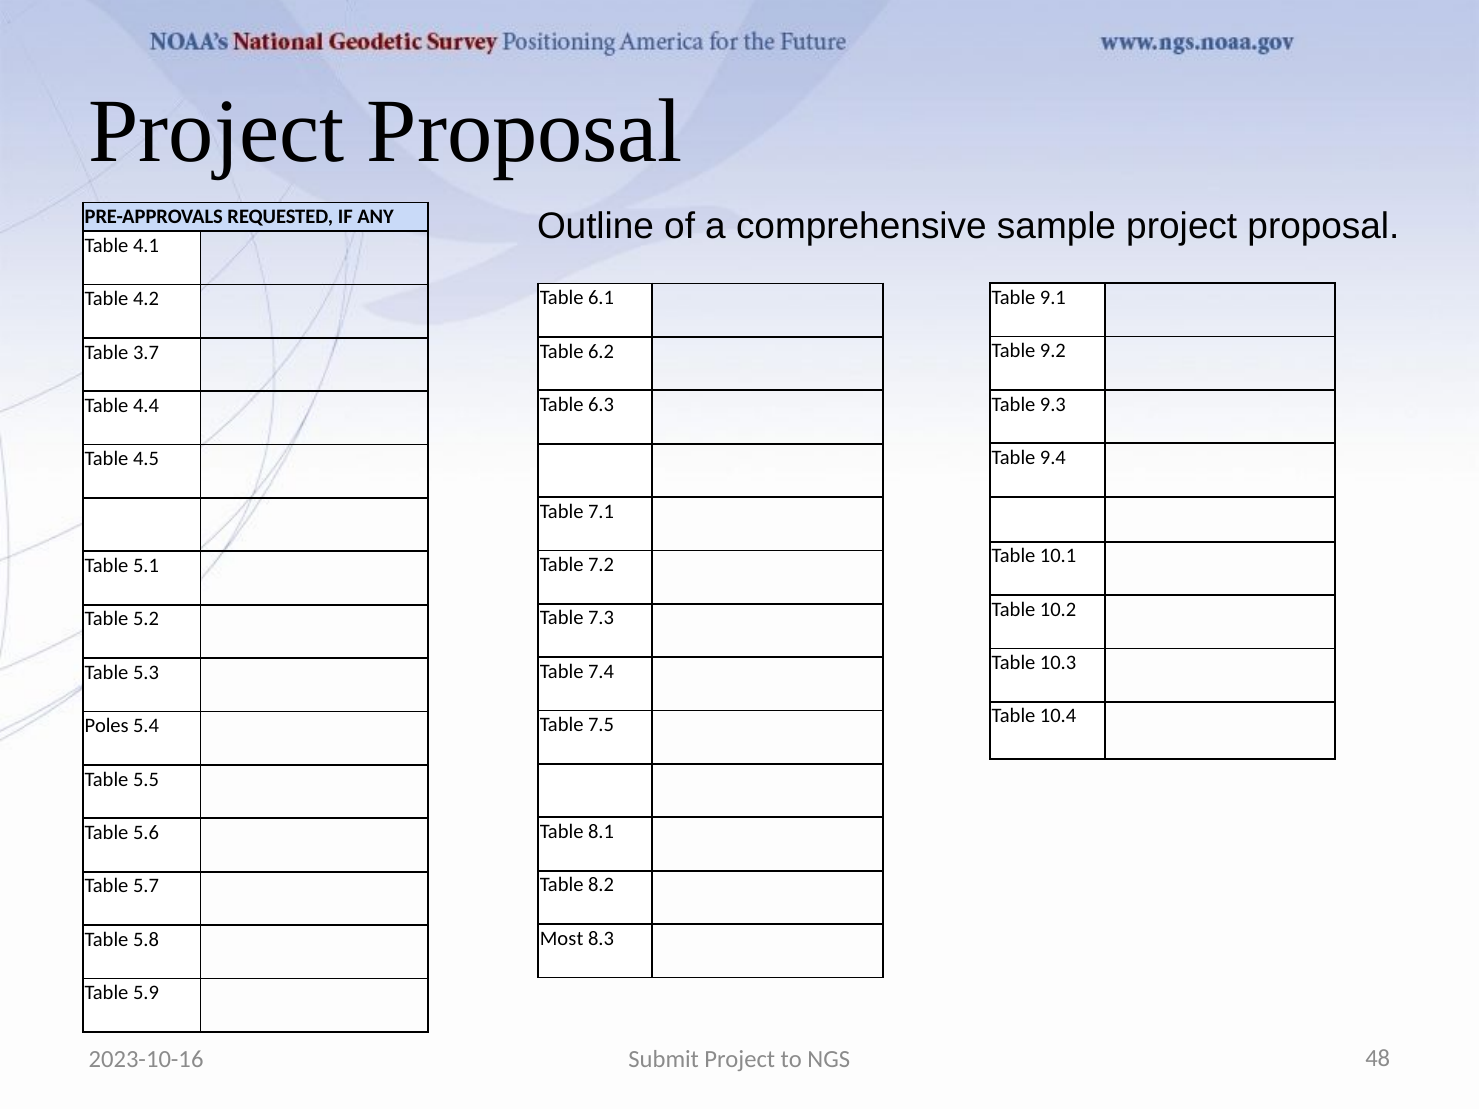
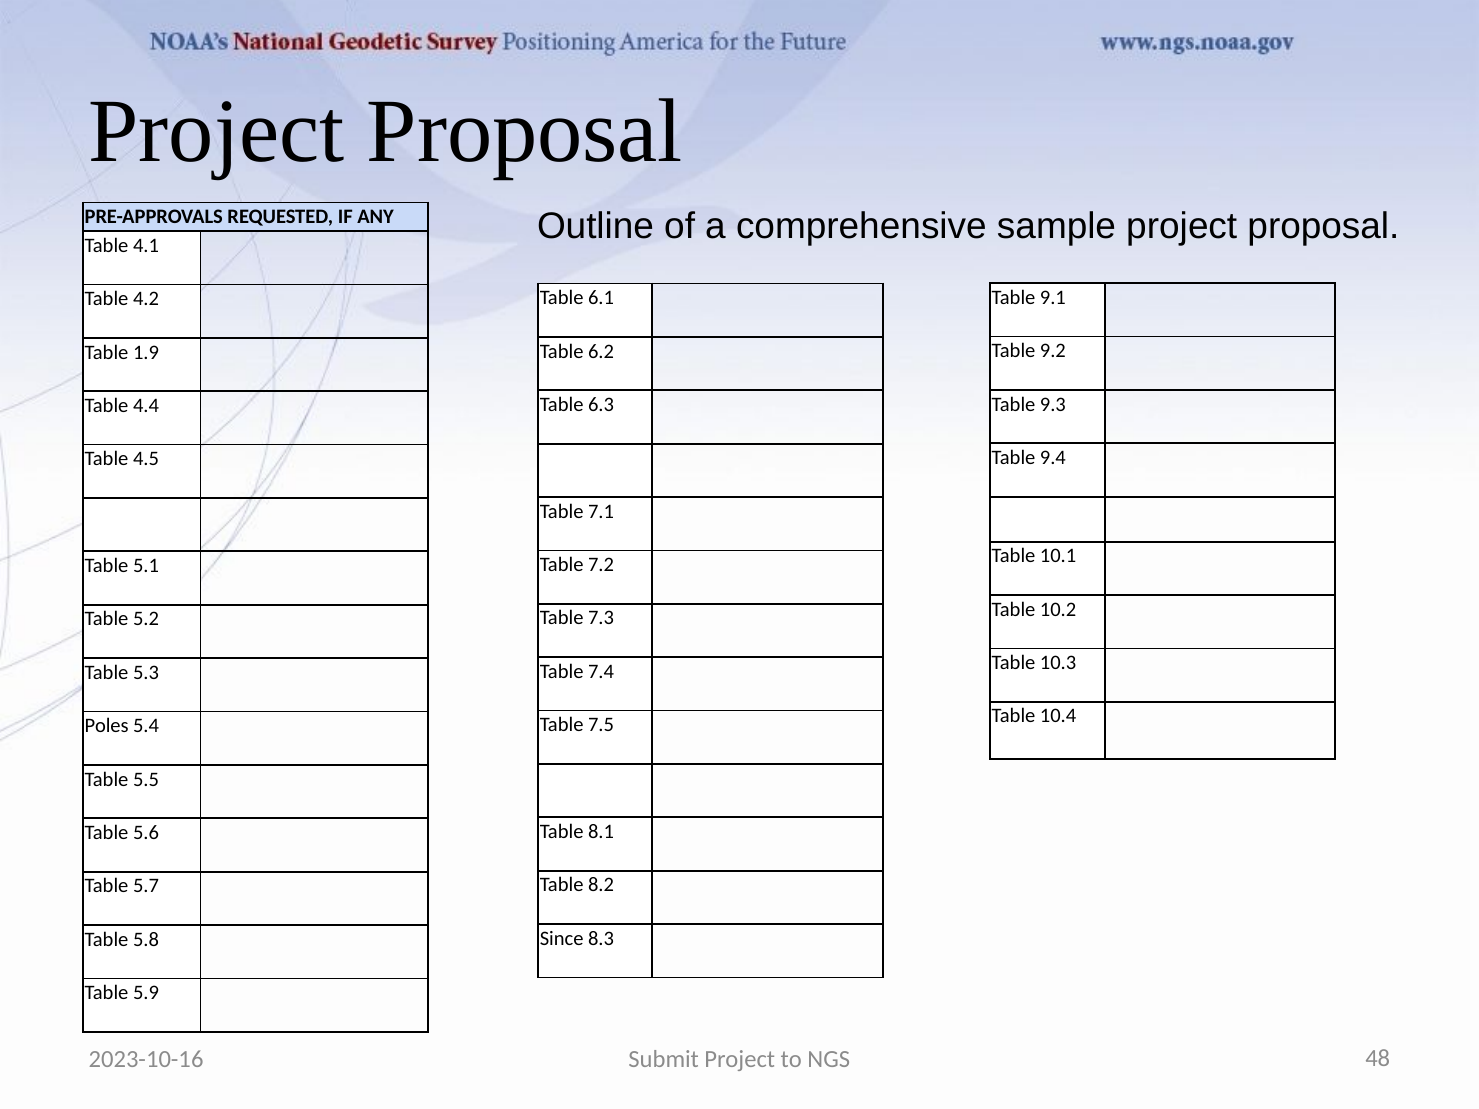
3.7: 3.7 -> 1.9 (146, 352)
Most: Most -> Since (562, 939)
